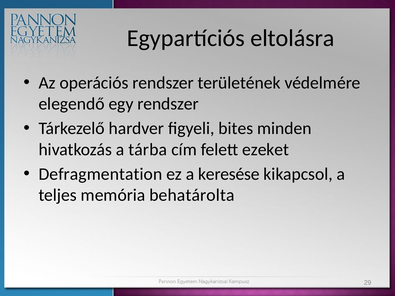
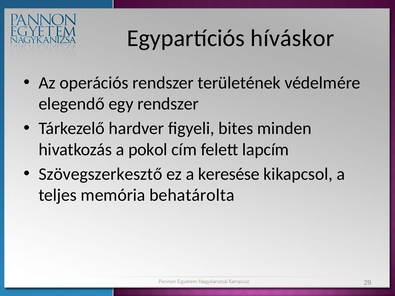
eltolásra: eltolásra -> híváskor (292, 38)
tárba: tárba -> pokol (148, 150)
ezeket: ezeket -> lapcím (266, 150)
Defragmentation: Defragmentation -> Szövegszerkesztő (100, 174)
